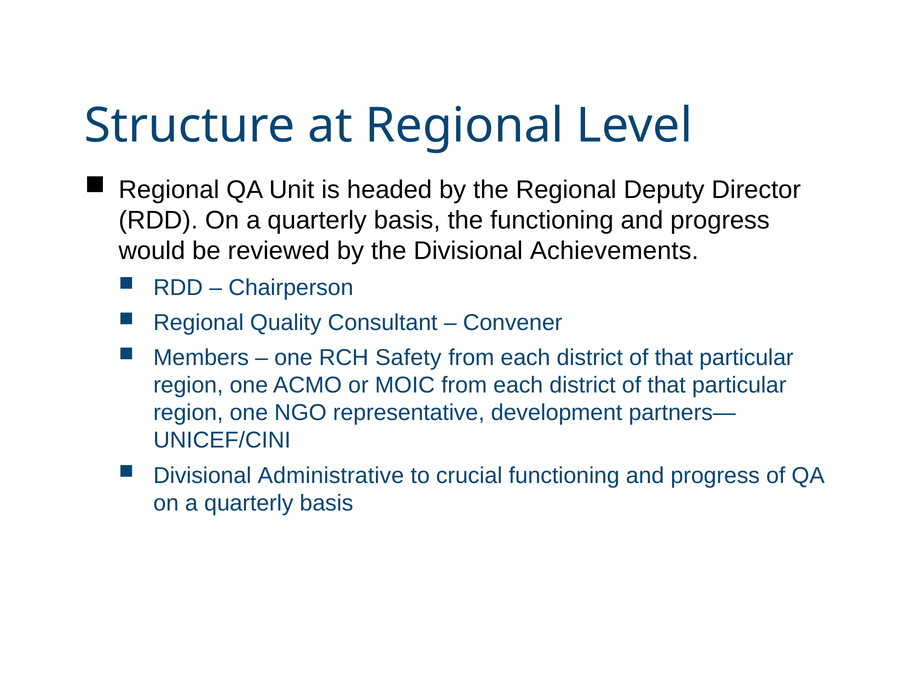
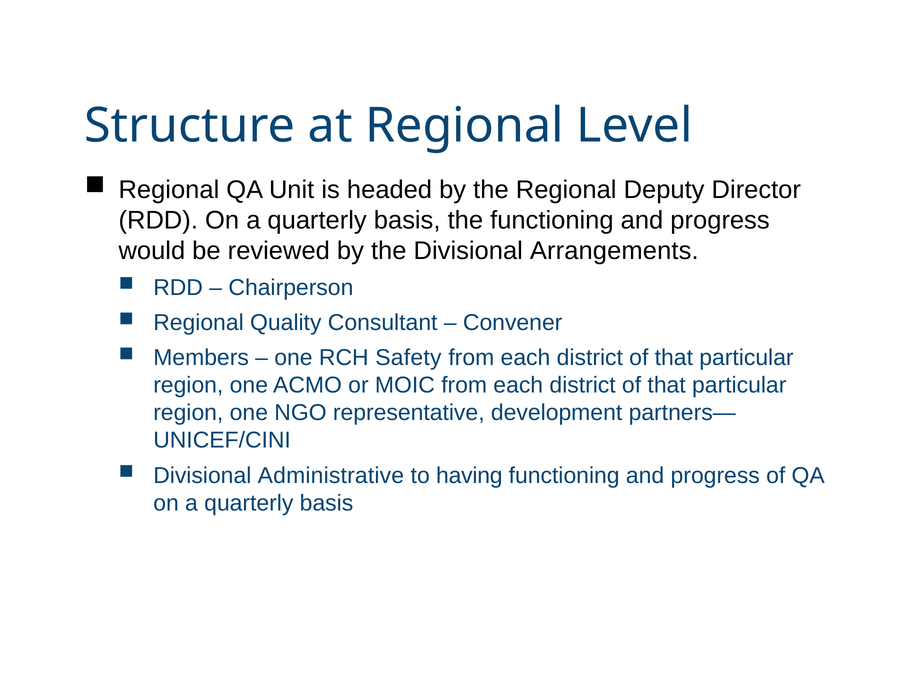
Achievements: Achievements -> Arrangements (614, 251)
crucial: crucial -> having (469, 476)
